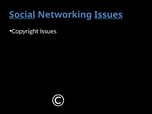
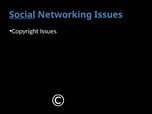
Issues underline: present -> none (108, 15)
